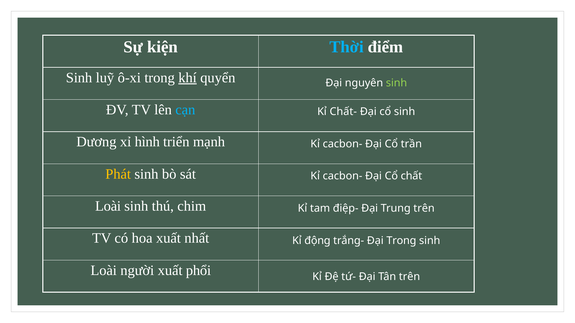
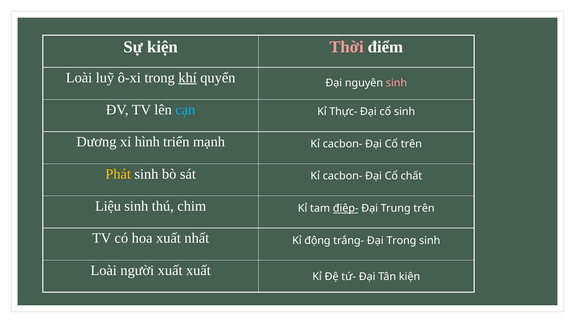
Thời colour: light blue -> pink (347, 47)
Sinh: Sinh -> Loài (79, 78)
sinh colour: light green -> pink (396, 83)
Chất-: Chất- -> Thực- (343, 112)
Cổ trần: trần -> trên (411, 144)
Loài: Loài -> Liệu (108, 206)
điệp- underline: none -> present (346, 209)
xuất phổi: phổi -> xuất (198, 271)
Tân trên: trên -> kiện (410, 277)
